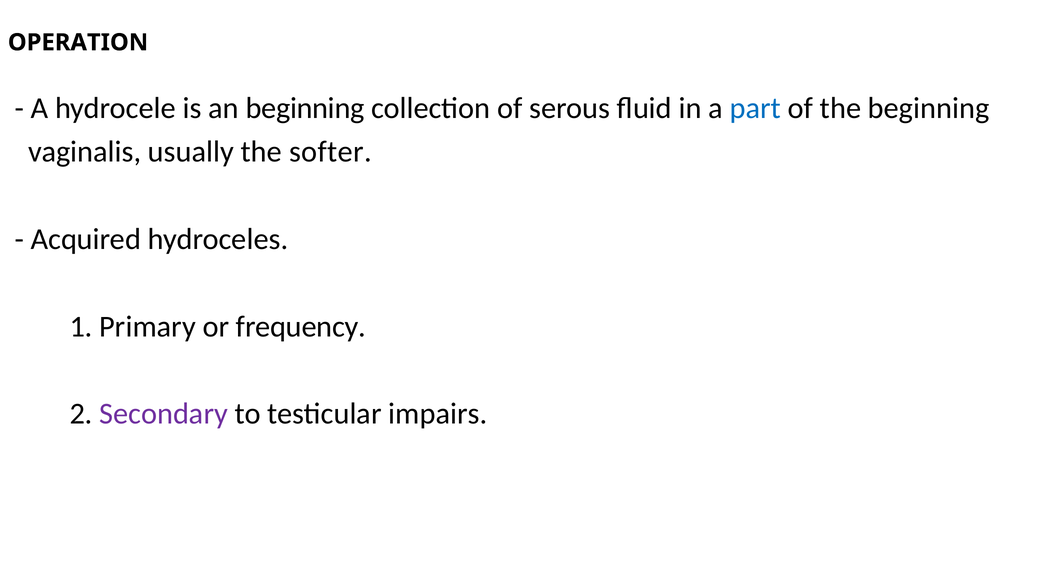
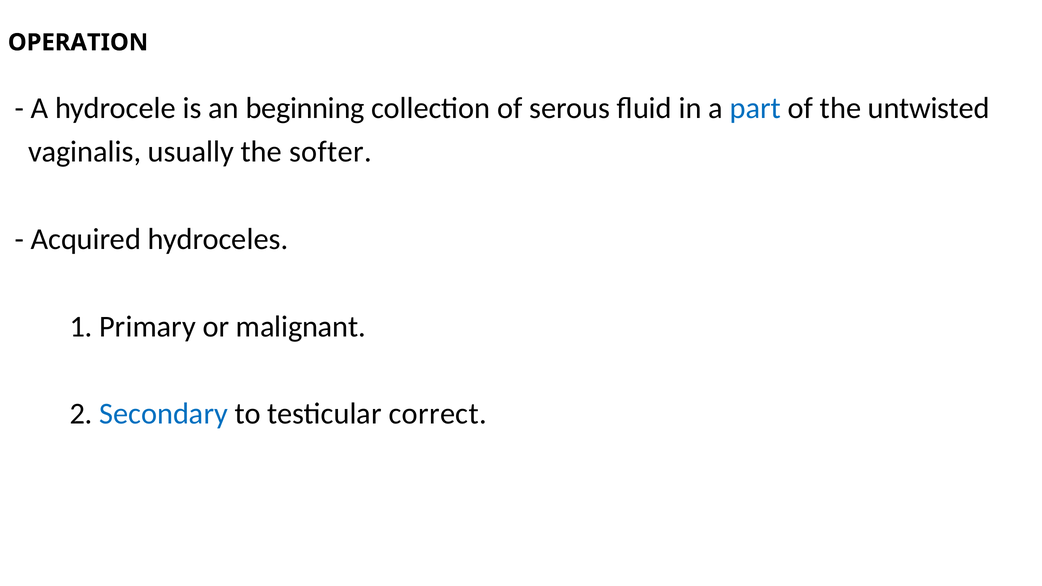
the beginning: beginning -> untwisted (929, 108)
frequency: frequency -> malignant (301, 327)
Secondary colour: purple -> blue (164, 414)
impairs: impairs -> correct (438, 414)
